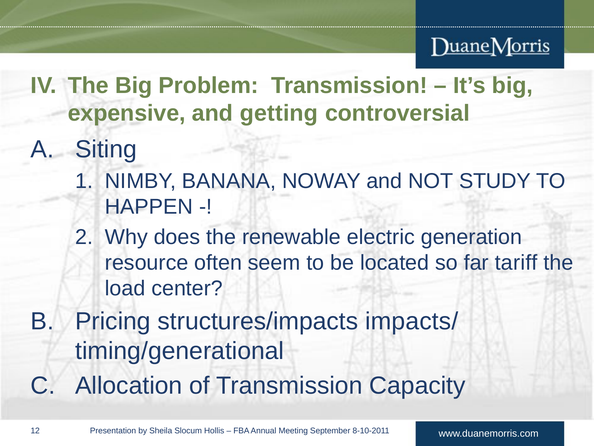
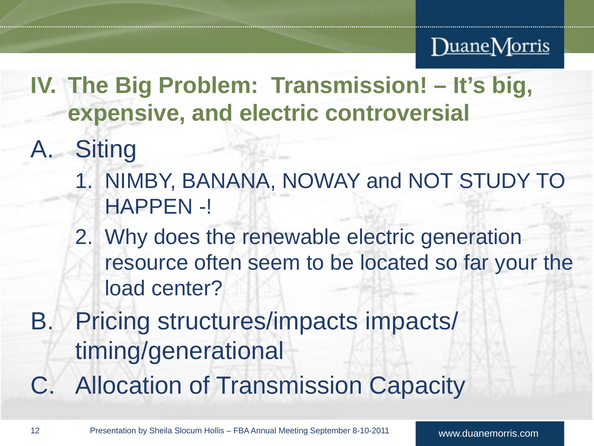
and getting: getting -> electric (279, 113)
tariff: tariff -> your (516, 262)
